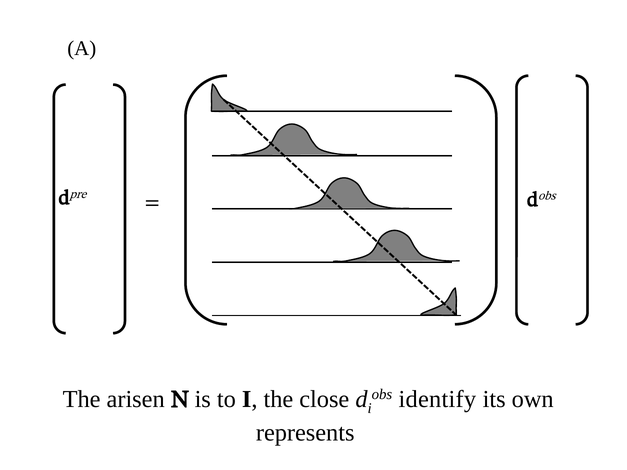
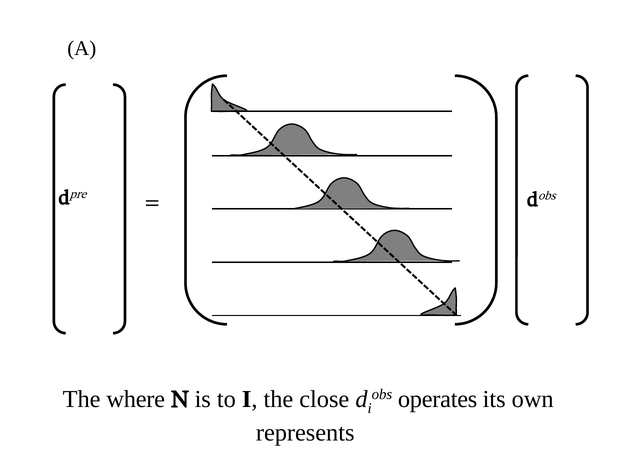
identify: identify -> operates (438, 399)
arisen: arisen -> where (136, 399)
